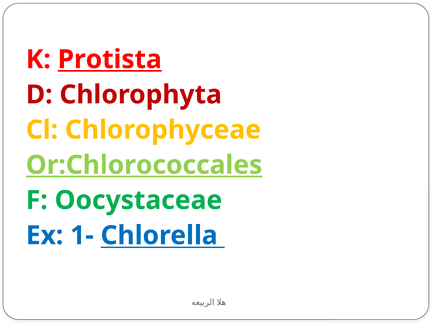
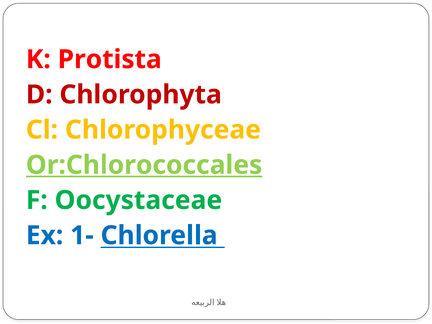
Protista underline: present -> none (110, 59)
